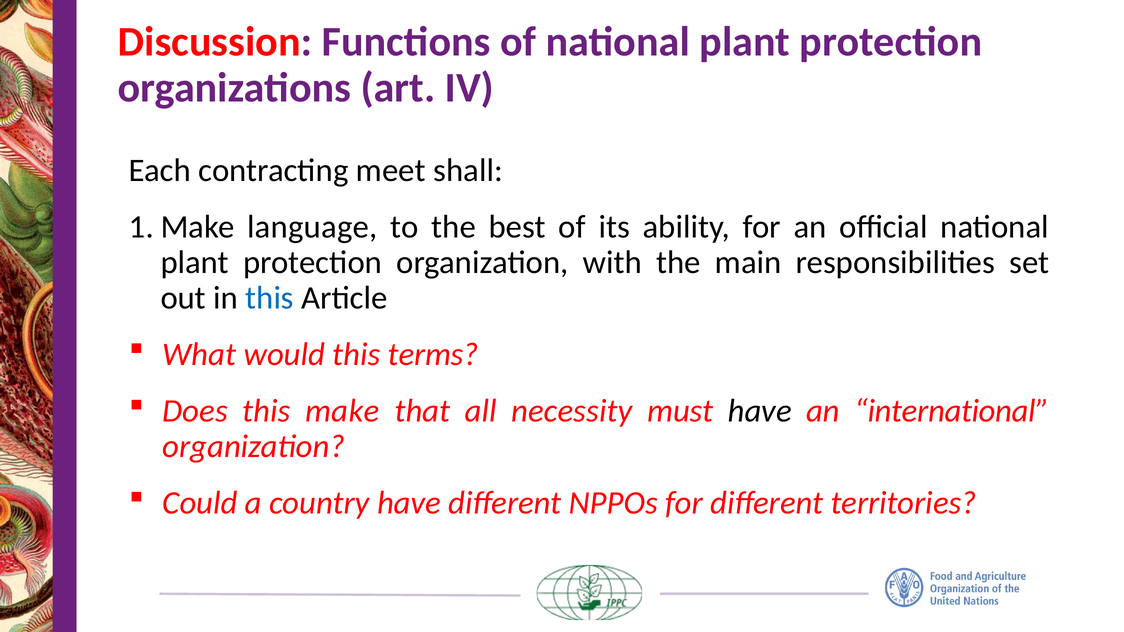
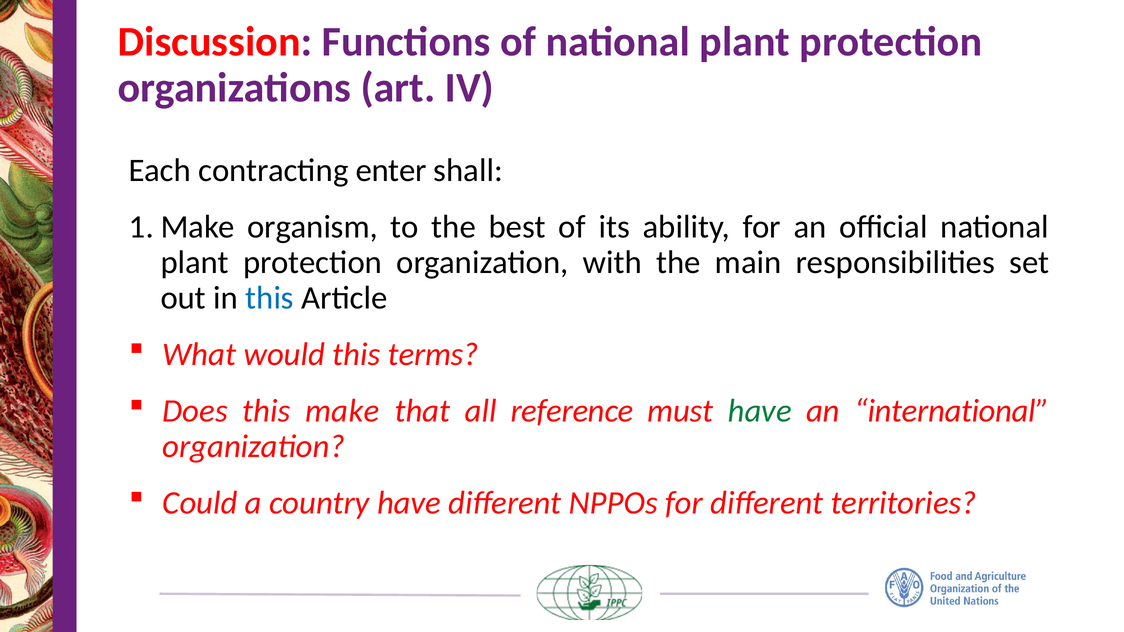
meet: meet -> enter (391, 171)
language: language -> organism (312, 227)
necessity: necessity -> reference (572, 411)
have colour: black -> green (760, 411)
